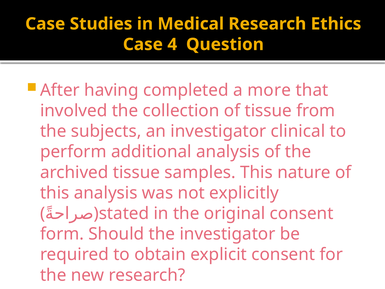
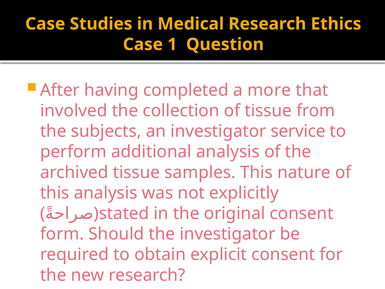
4: 4 -> 1 (172, 44)
clinical: clinical -> service (298, 131)
